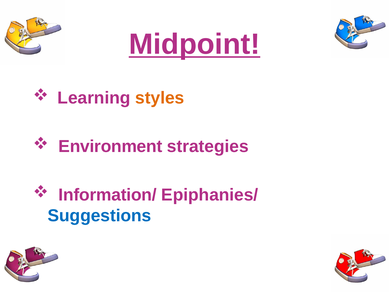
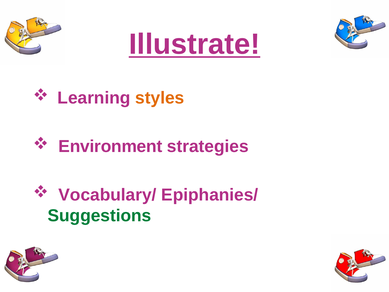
Midpoint: Midpoint -> Illustrate (194, 44)
Information/: Information/ -> Vocabulary/ (107, 195)
Suggestions colour: blue -> green (99, 215)
